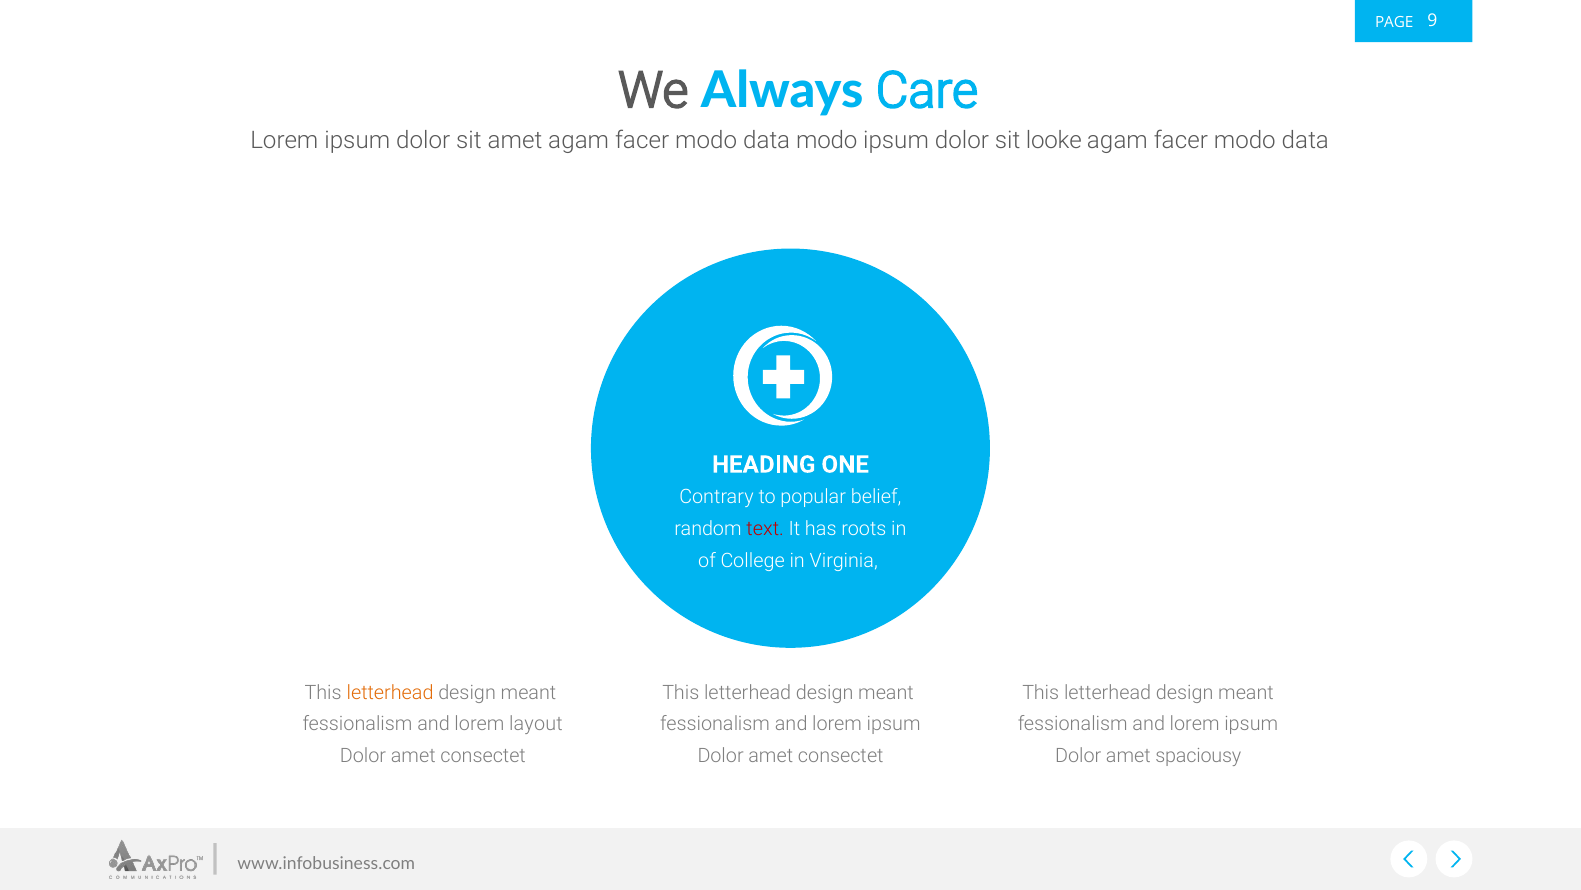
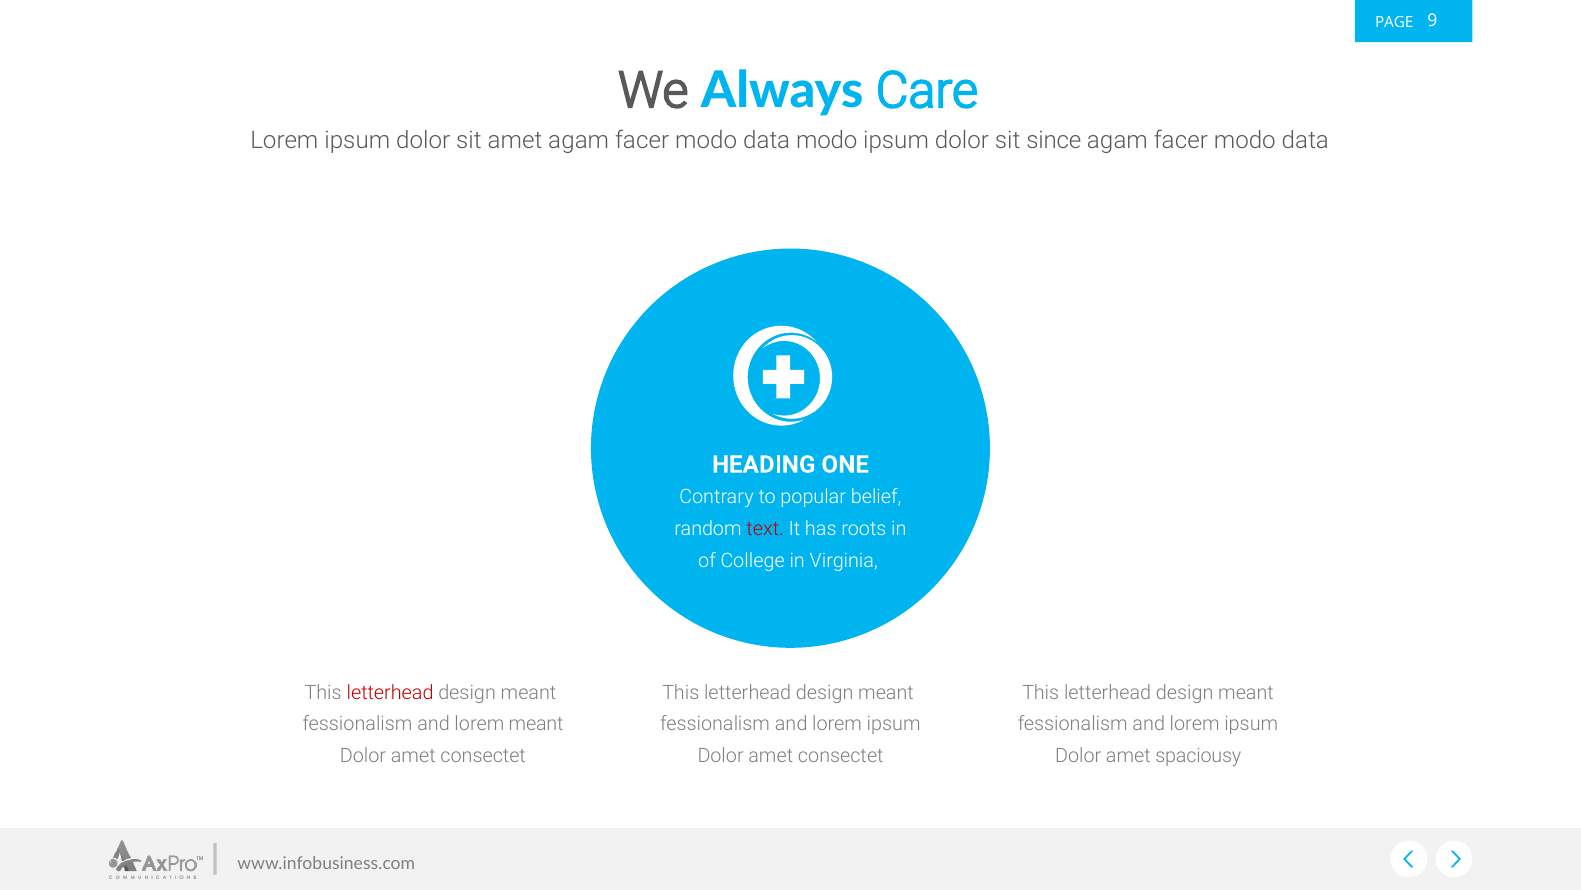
looke: looke -> since (1054, 141)
letterhead colour: orange -> red (390, 692)
lorem layout: layout -> meant (536, 724)
